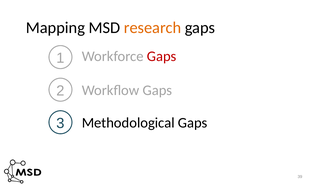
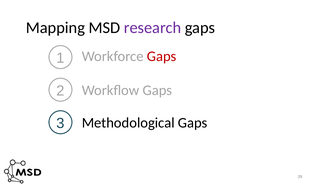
research colour: orange -> purple (153, 28)
